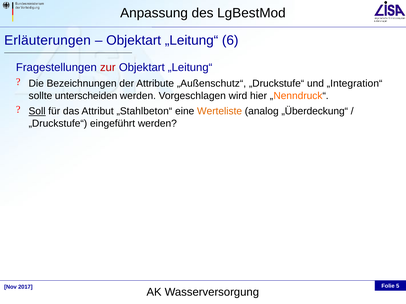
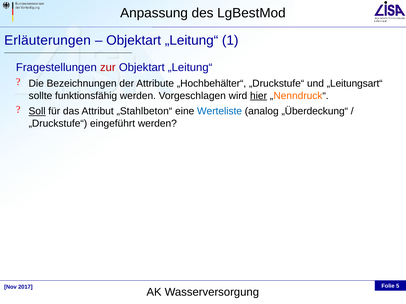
6: 6 -> 1 (230, 41)
„Außenschutz“: „Außenschutz“ -> „Hochbehälter“ (212, 84)
„Integration“: „Integration“ -> „Leitungsart“ (355, 84)
unterscheiden: unterscheiden -> funktionsfähig (86, 96)
hier underline: none -> present (259, 96)
Werteliste colour: orange -> blue (220, 111)
